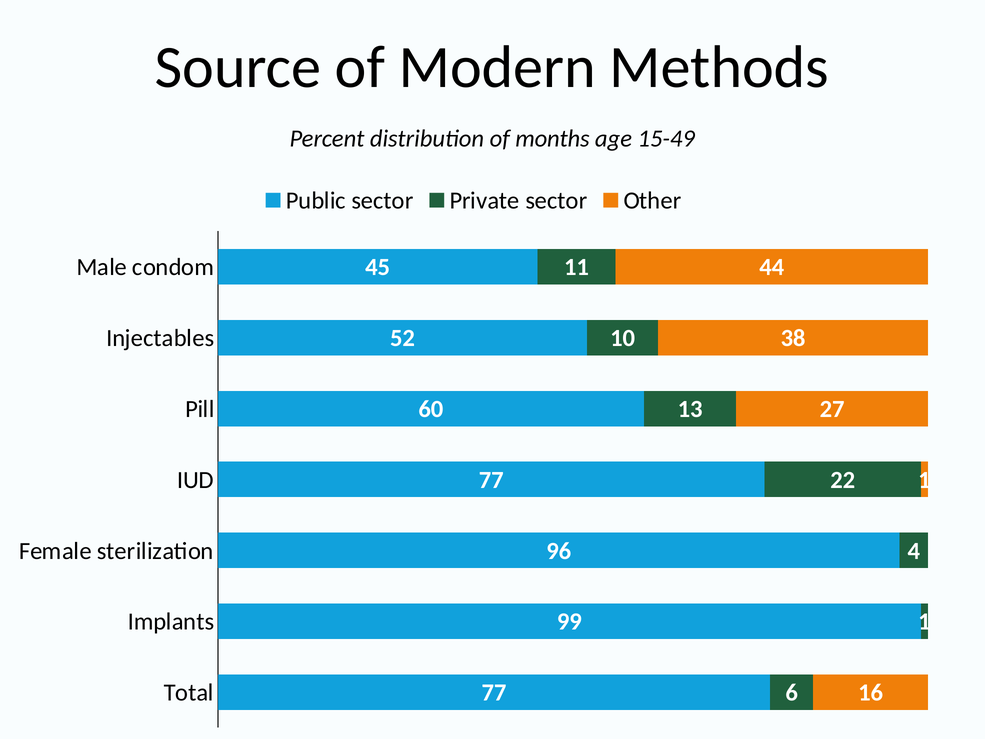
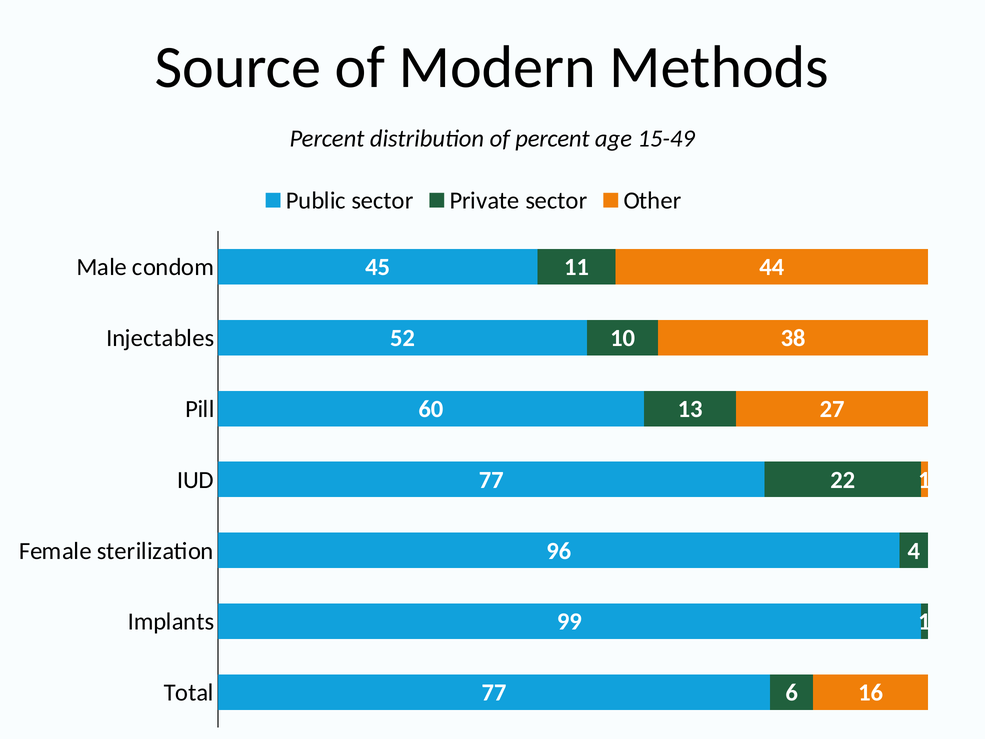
of months: months -> percent (552, 139)
